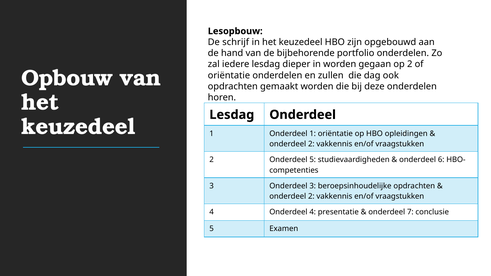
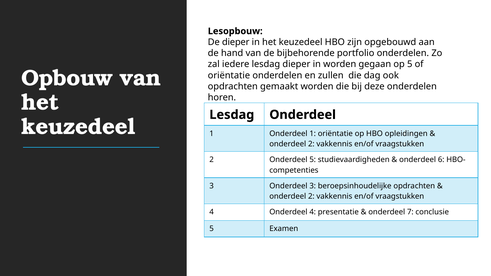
De schrijf: schrijf -> dieper (236, 42)
op 2: 2 -> 5 (410, 64)
